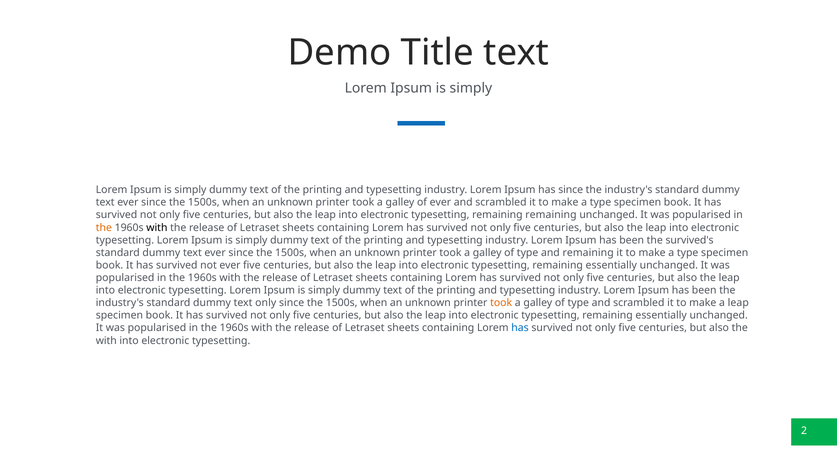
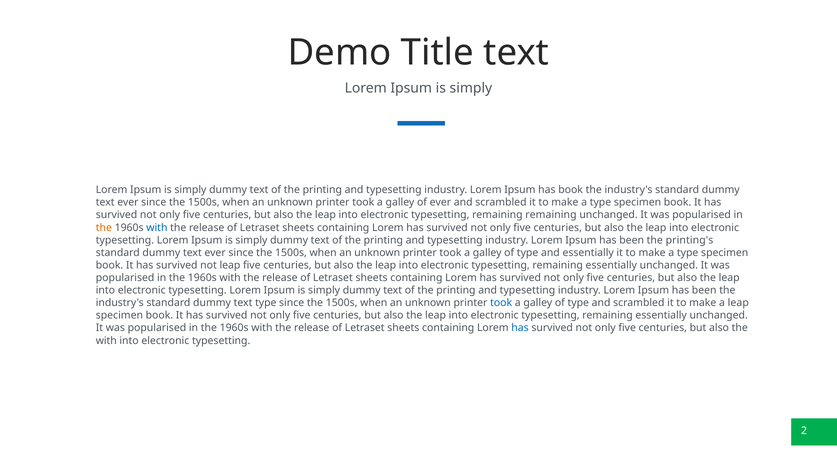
has since: since -> book (571, 190)
with colour: black -> blue (157, 227)
survived's: survived's -> printing's (689, 240)
and remaining: remaining -> essentially (588, 253)
not ever: ever -> leap (230, 265)
text only: only -> type (266, 303)
took colour: orange -> blue (501, 303)
